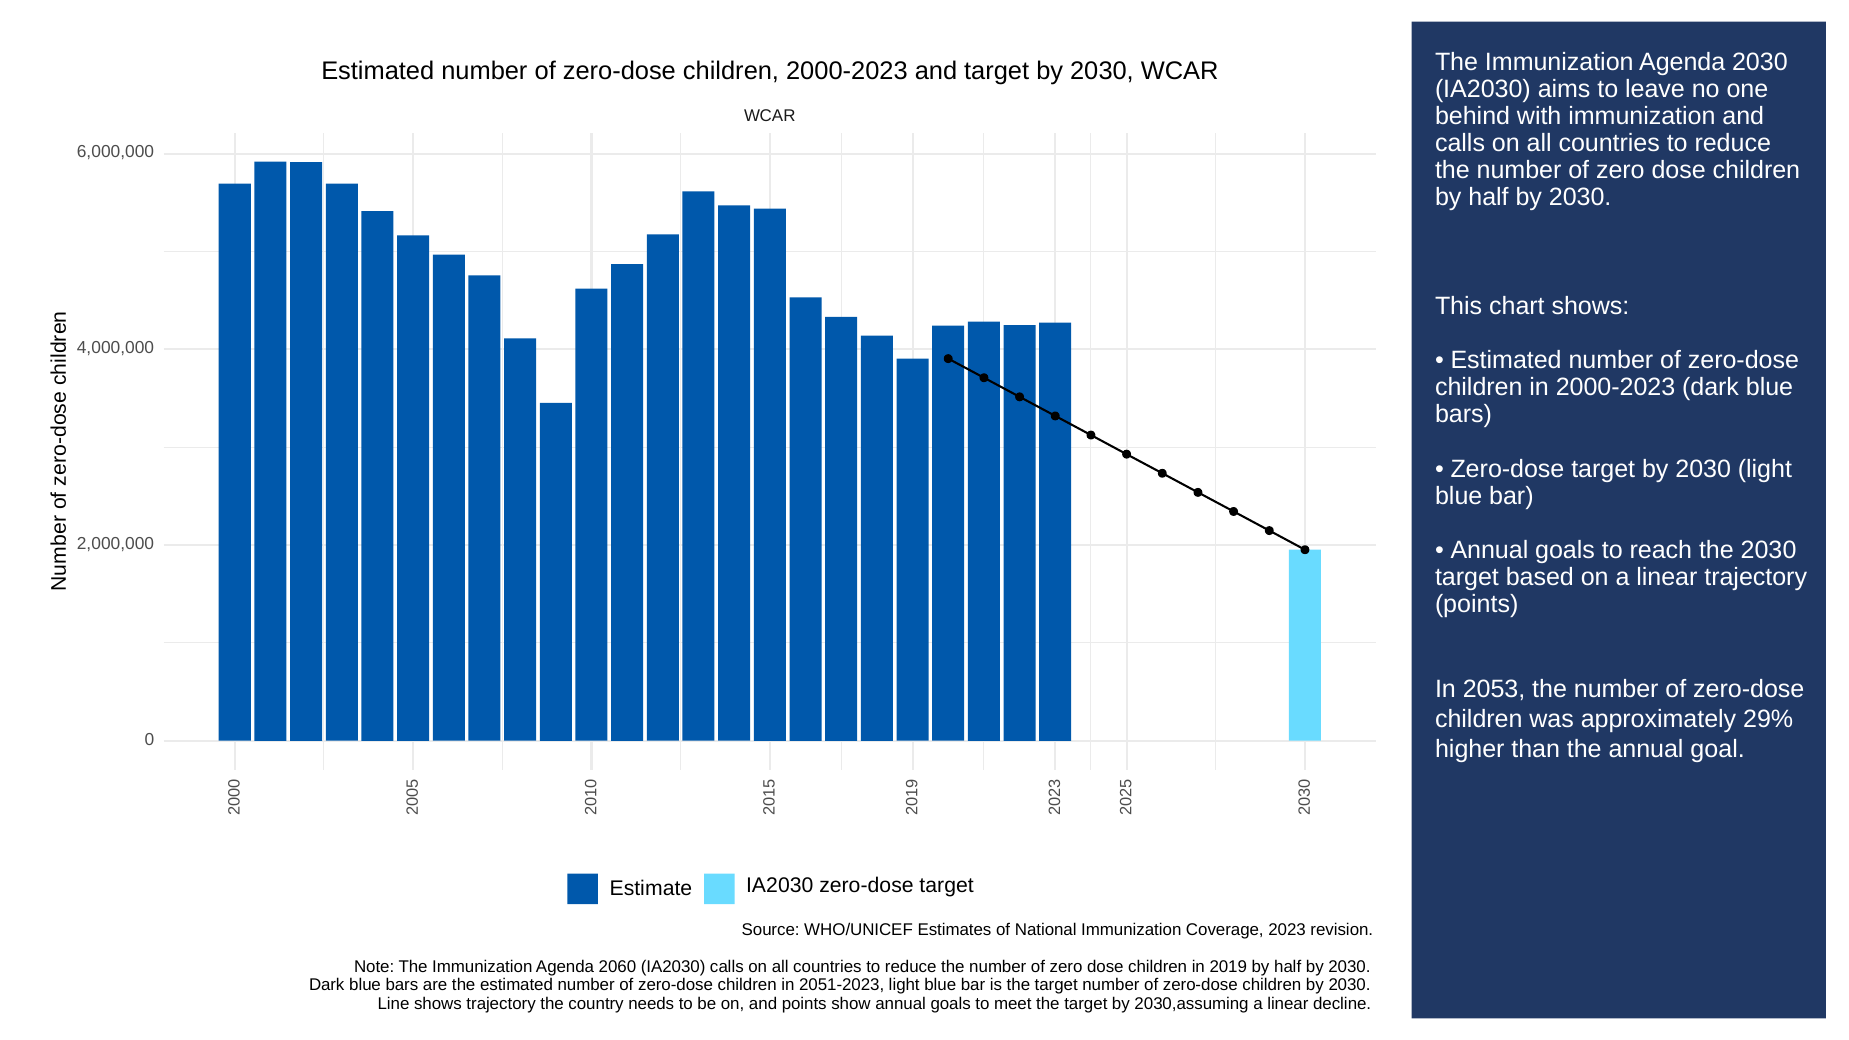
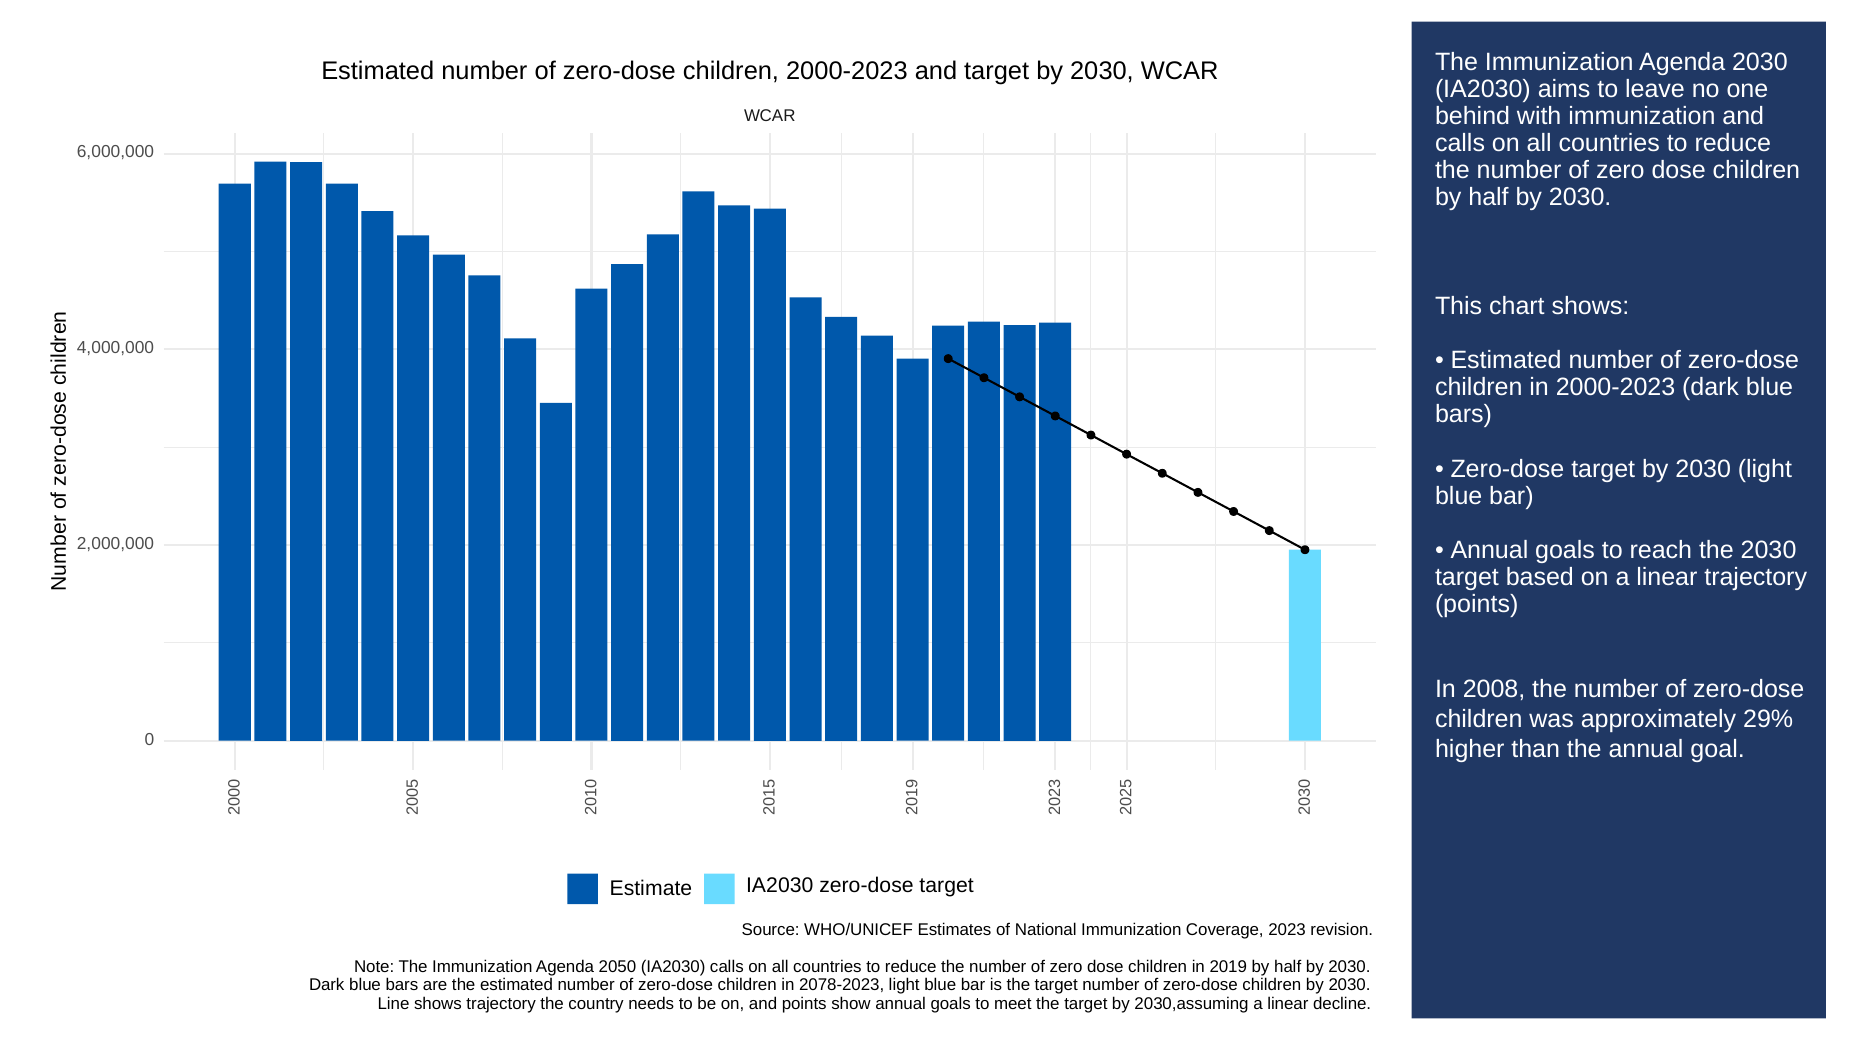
2053: 2053 -> 2008 (1494, 689)
2060: 2060 -> 2050 (617, 967)
2051-2023: 2051-2023 -> 2078-2023 (842, 985)
